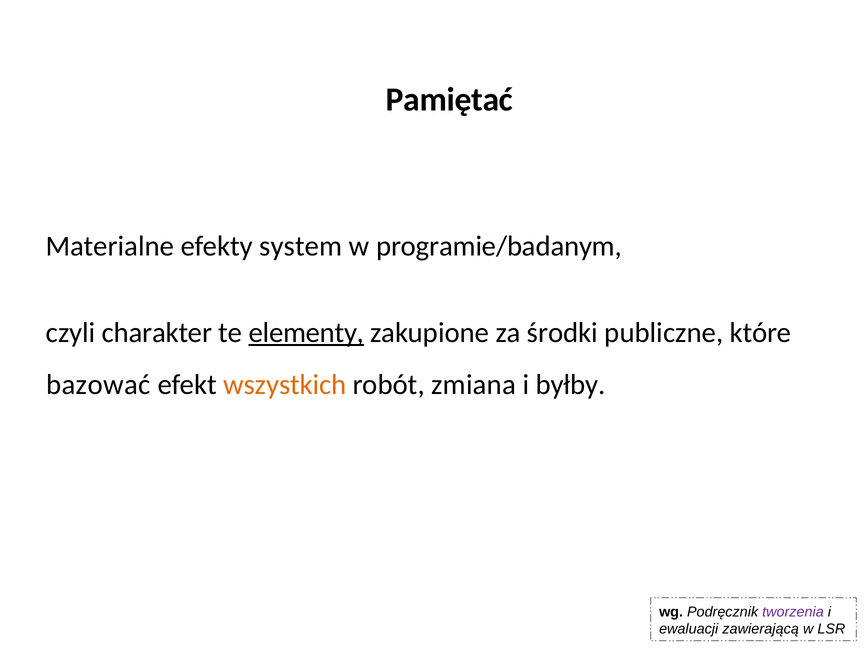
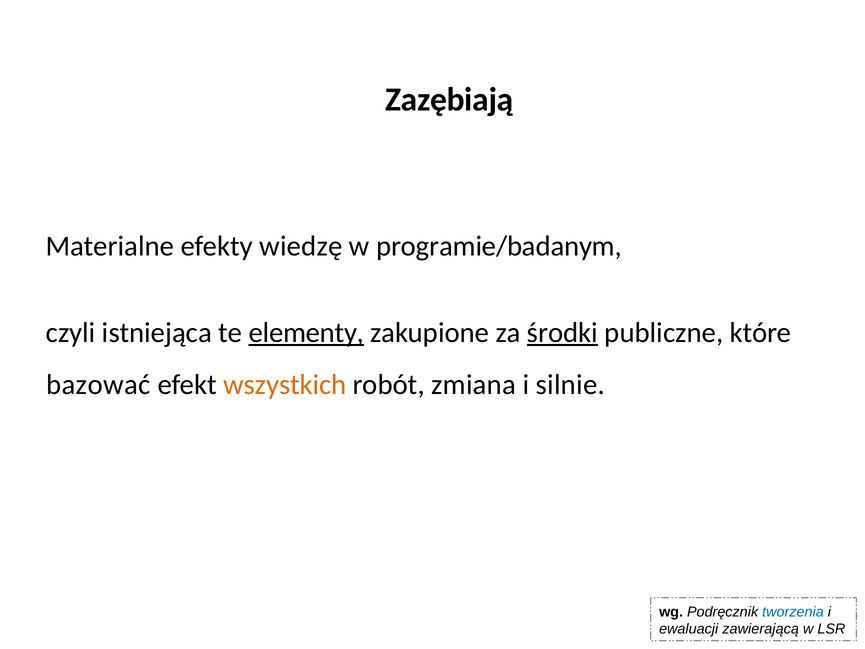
Pamiętać: Pamiętać -> Zazębiają (449, 100)
system: system -> wiedzę (301, 246)
charakter: charakter -> istniejąca (157, 333)
środki underline: none -> present (562, 333)
byłby: byłby -> silnie (570, 384)
tworzenia colour: purple -> blue (793, 612)
